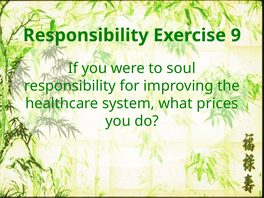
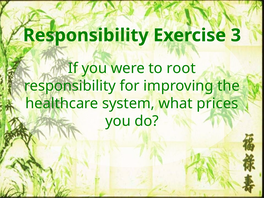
9: 9 -> 3 (236, 35)
soul: soul -> root (181, 68)
